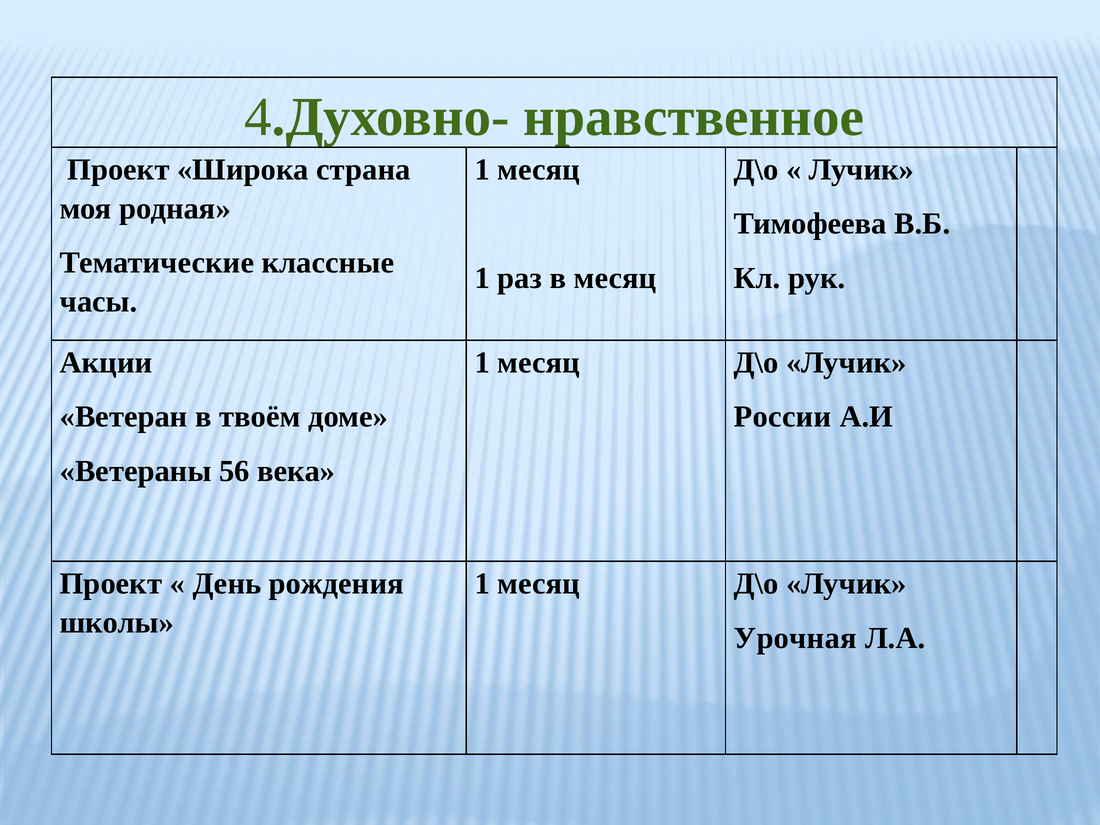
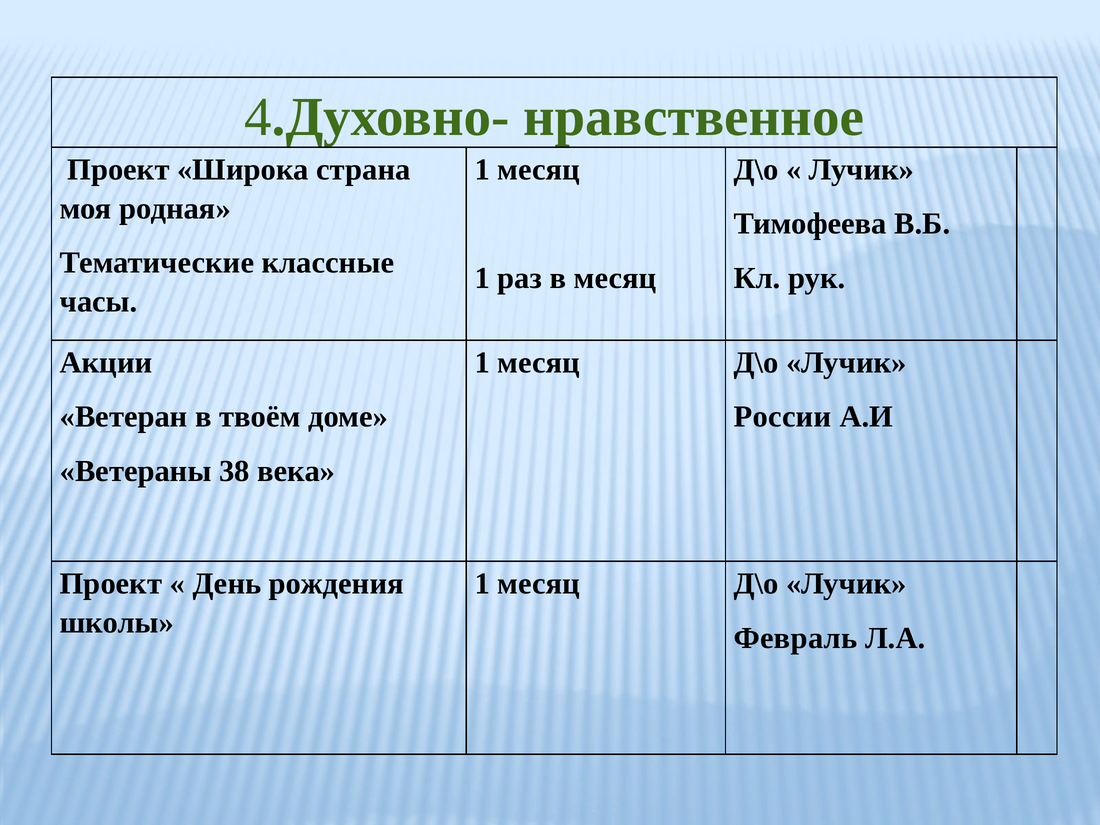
56: 56 -> 38 (234, 471)
Урочная: Урочная -> Февраль (795, 638)
